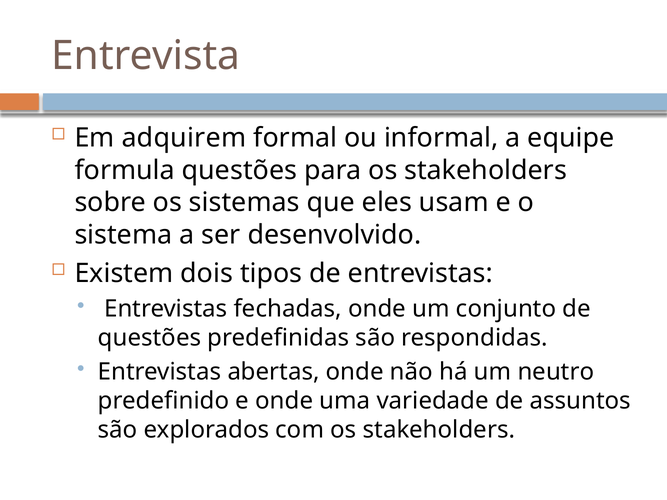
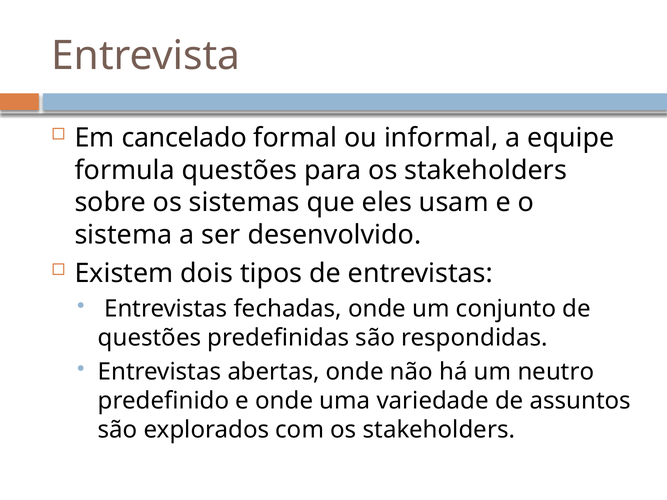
adquirem: adquirem -> cancelado (184, 138)
